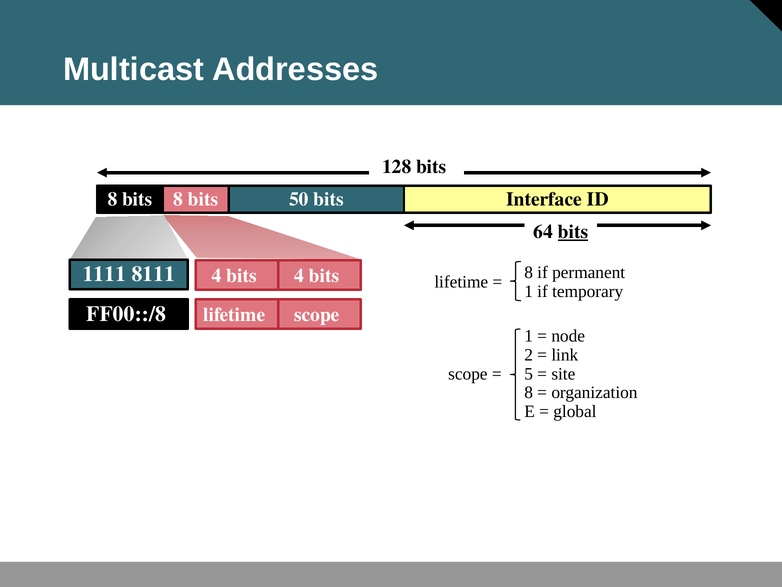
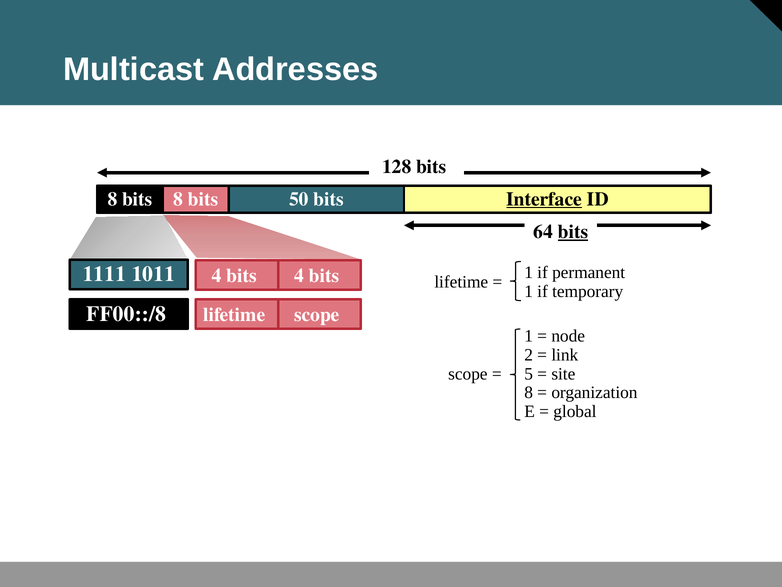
Interface underline: none -> present (544, 199)
8111: 8111 -> 1011 (153, 274)
4 bits 8: 8 -> 1 (529, 272)
